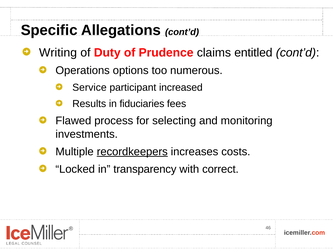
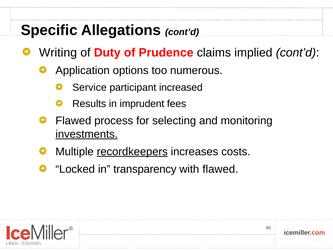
entitled: entitled -> implied (253, 52)
Operations: Operations -> Application (83, 70)
fiduciaries: fiduciaries -> imprudent (142, 104)
investments underline: none -> present (87, 134)
with correct: correct -> flawed (220, 169)
